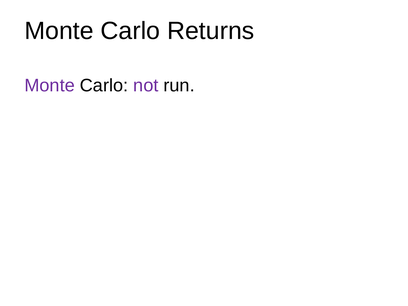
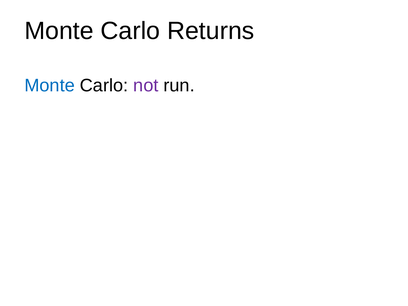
Monte colour: purple -> blue (50, 86)
